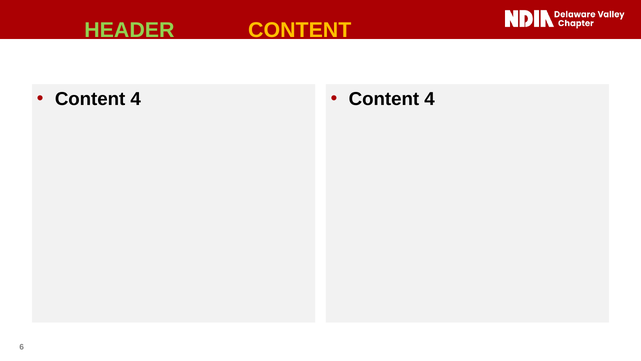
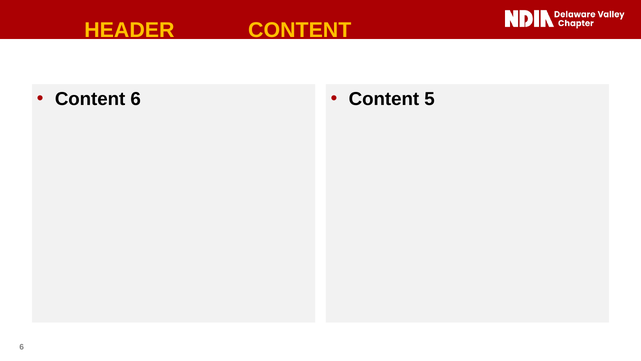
HEADER colour: light green -> yellow (129, 30)
4: 4 -> 6 (136, 99)
4: 4 -> 5 (429, 99)
